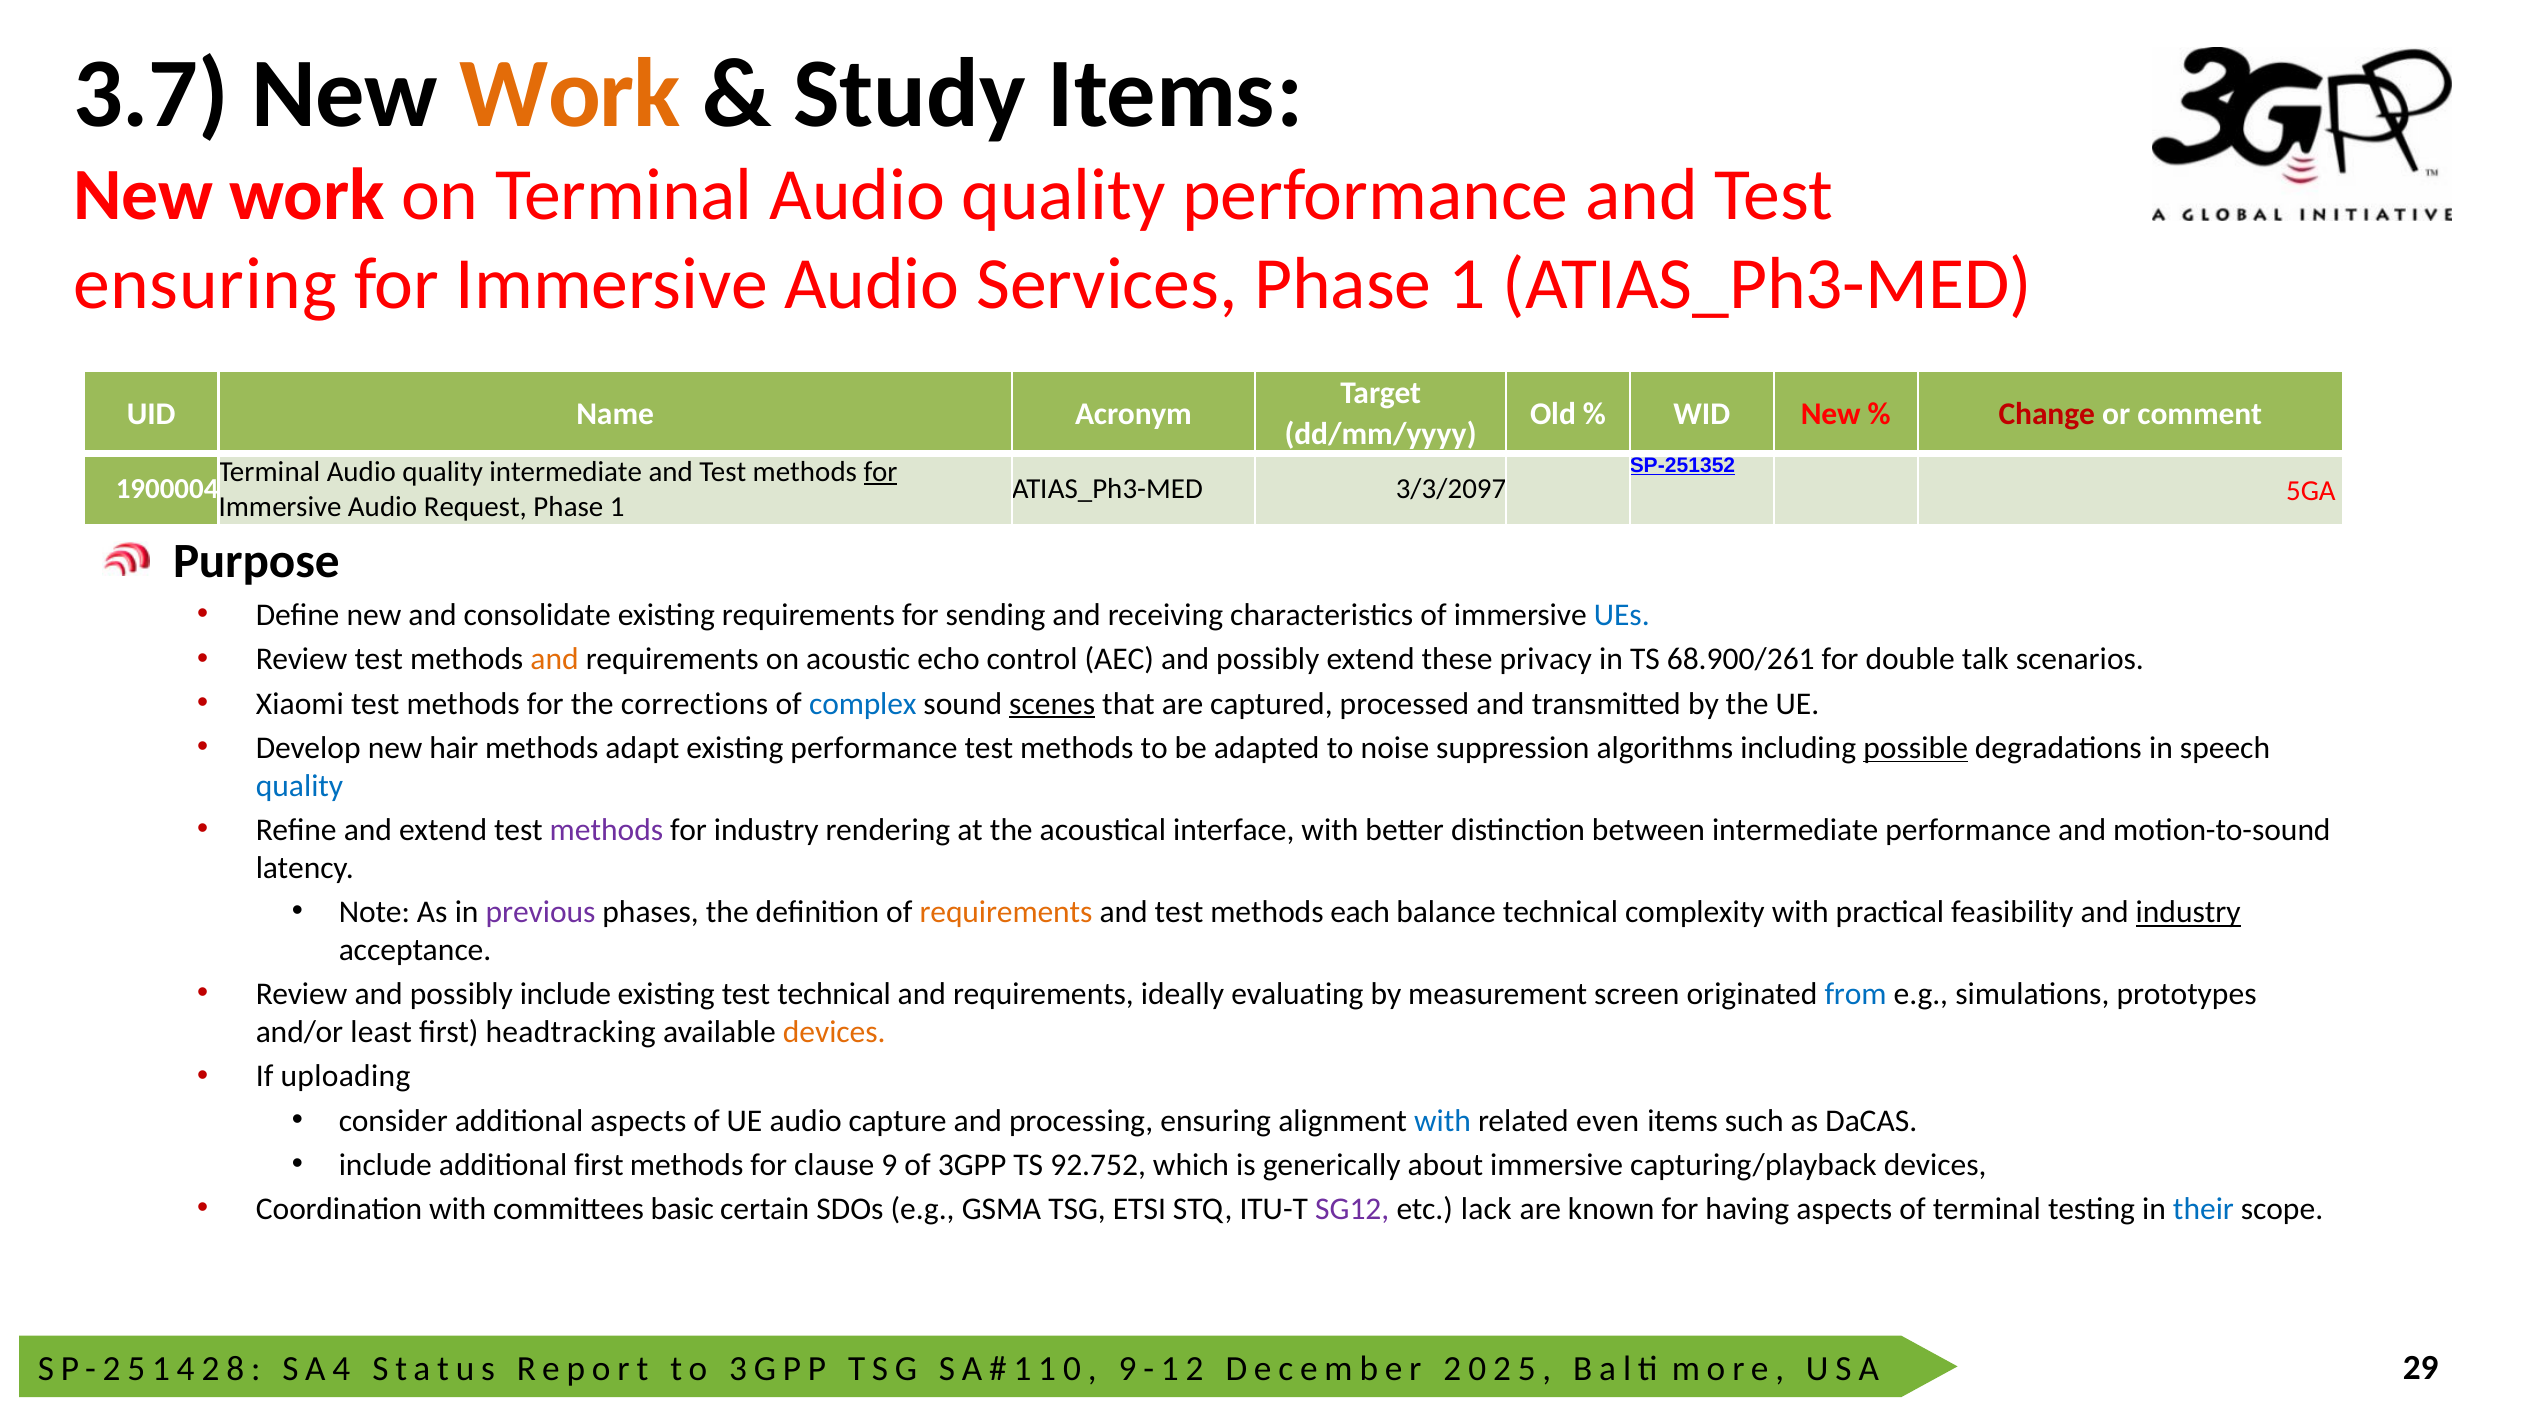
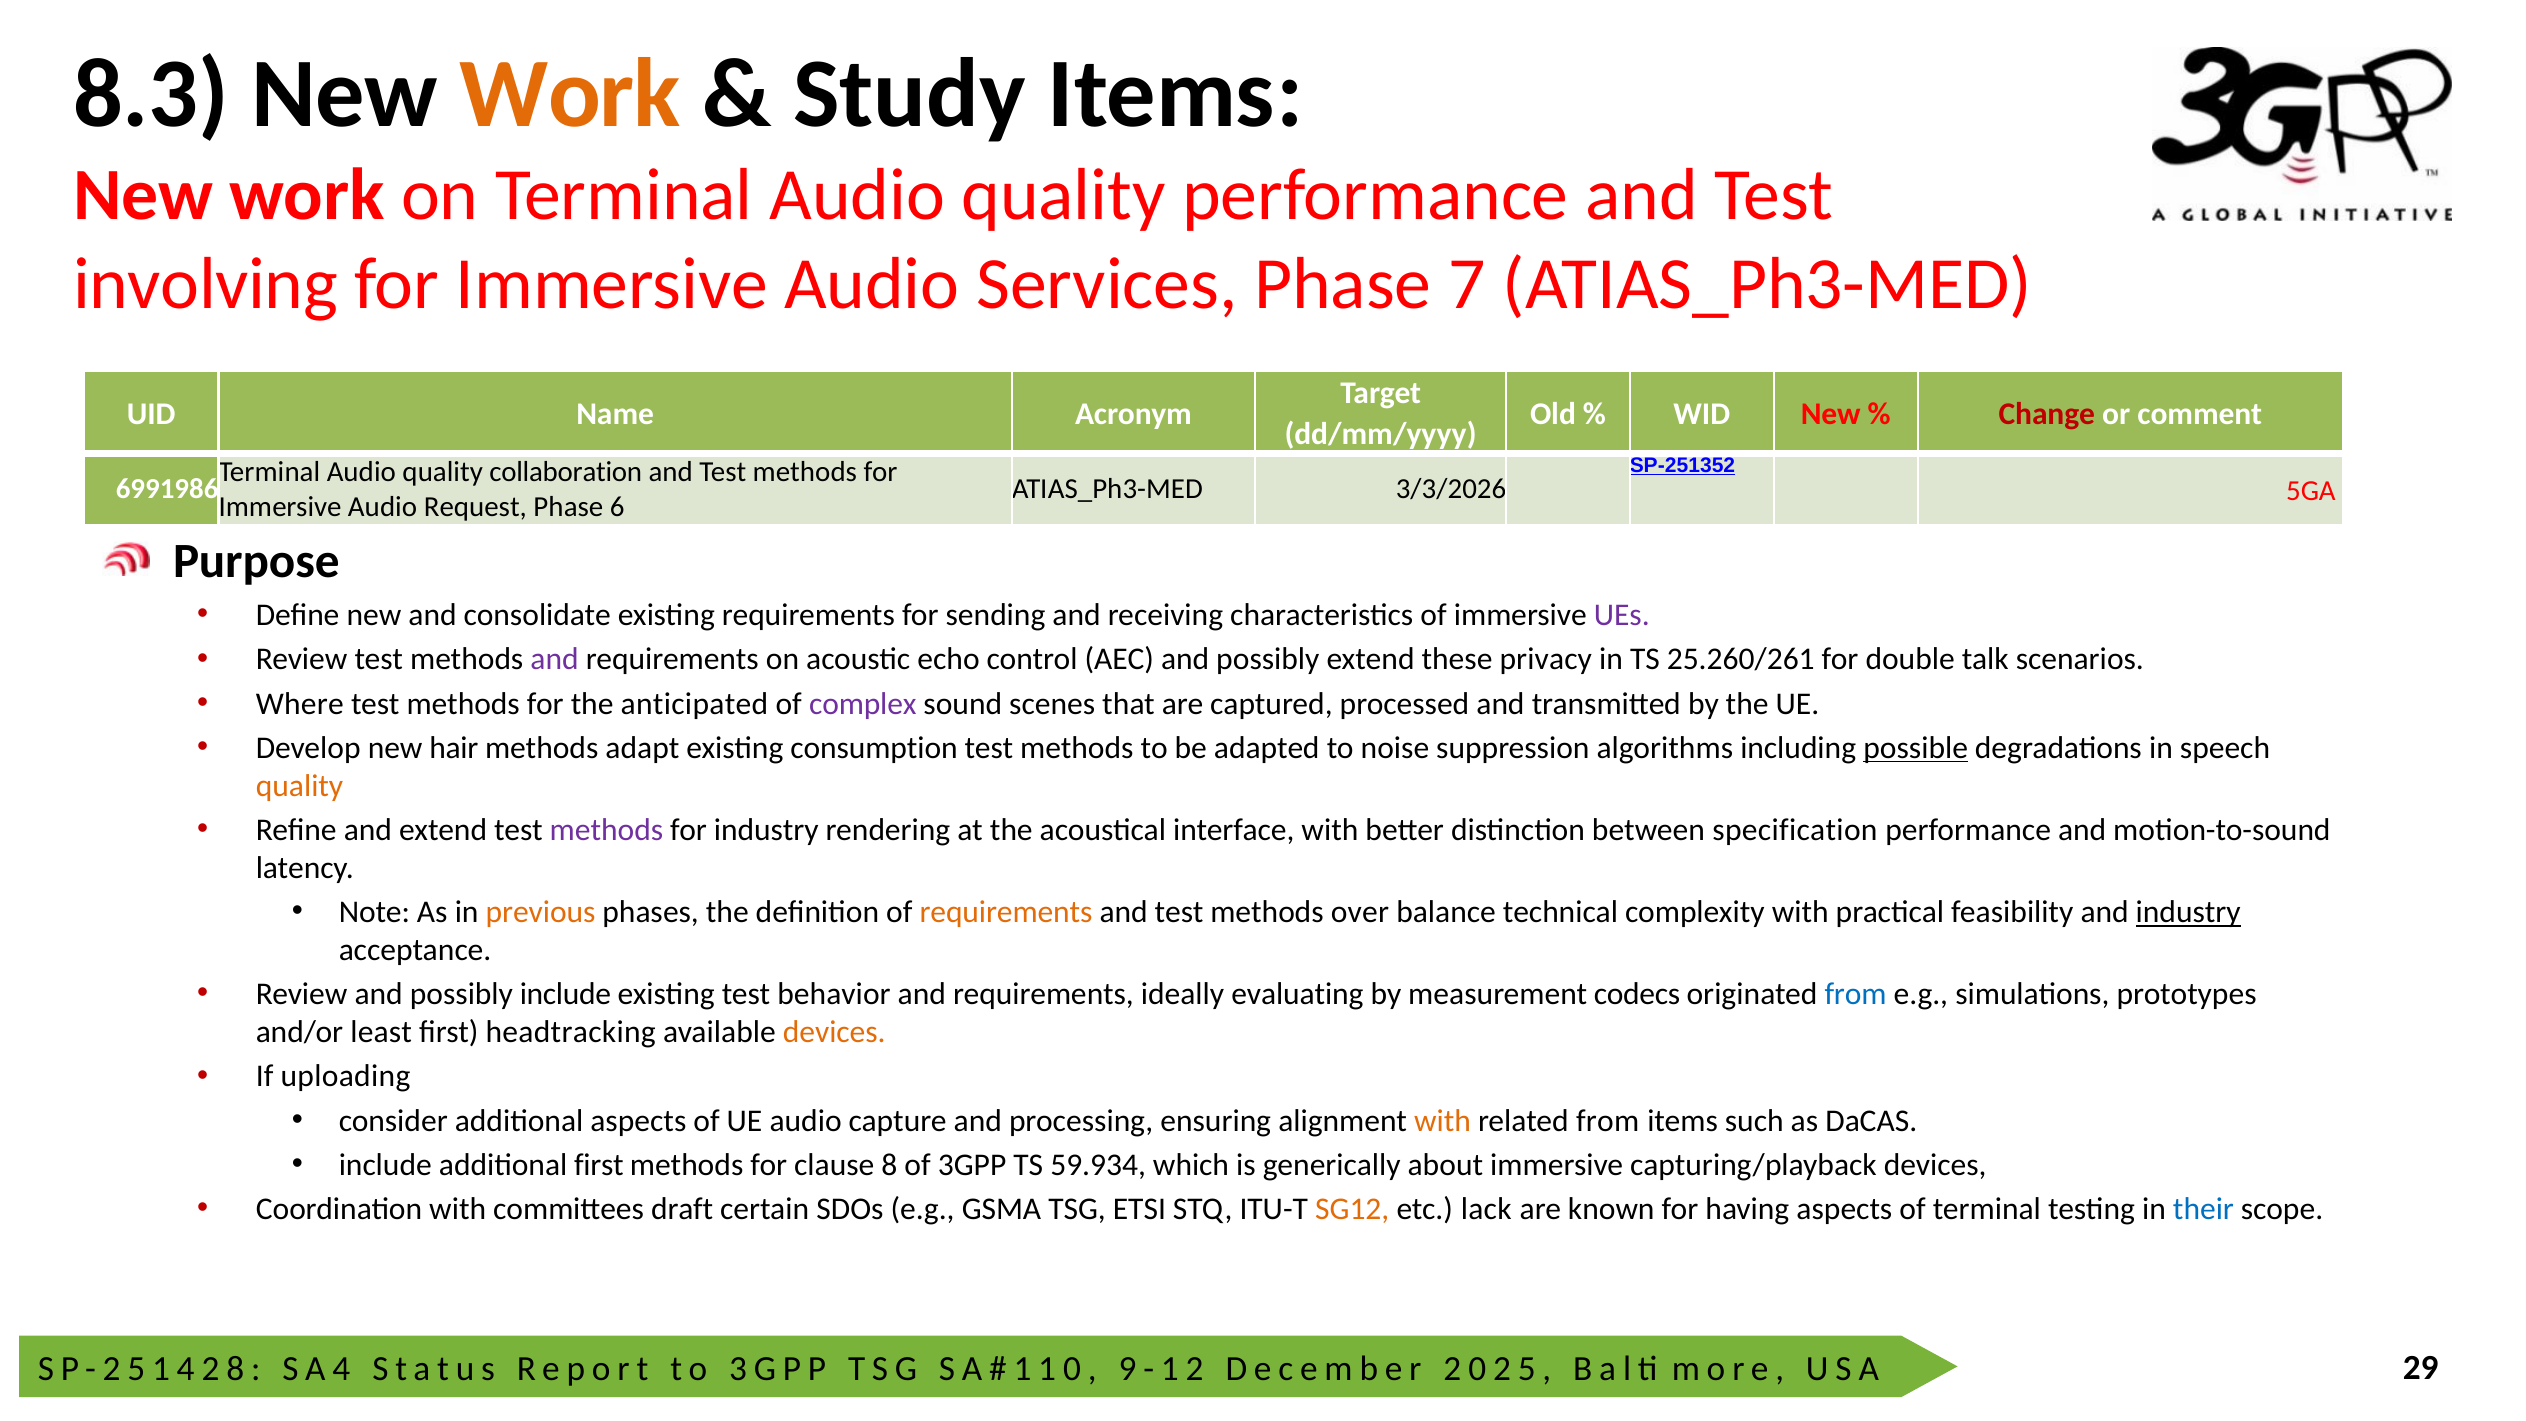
3.7: 3.7 -> 8.3 (151, 94)
ensuring: ensuring -> involving (205, 284)
Services Phase 1: 1 -> 7 (1467, 284)
quality intermediate: intermediate -> collaboration (566, 471)
for underline: present -> none (880, 471)
1900004: 1900004 -> 6991986 (167, 489)
3/3/2097: 3/3/2097 -> 3/3/2026 (1451, 489)
1: 1 -> 6 (617, 507)
UEs colour: blue -> purple (1622, 615)
and colour: orange -> purple (555, 659)
68.900/261: 68.900/261 -> 25.260/261 (1741, 659)
Xiaomi: Xiaomi -> Where (300, 704)
corrections: corrections -> anticipated (694, 704)
complex colour: blue -> purple (863, 704)
scenes underline: present -> none (1052, 704)
existing performance: performance -> consumption (874, 748)
quality colour: blue -> orange (300, 786)
between intermediate: intermediate -> specification (1795, 830)
previous colour: purple -> orange (541, 912)
each: each -> over (1360, 912)
test technical: technical -> behavior (834, 994)
screen: screen -> codecs (1637, 994)
with colour: blue -> orange (1443, 1121)
related even: even -> from (1608, 1121)
9: 9 -> 8 (889, 1165)
92.752: 92.752 -> 59.934 (1098, 1165)
basic: basic -> draft (682, 1209)
SG12 colour: purple -> orange (1352, 1209)
